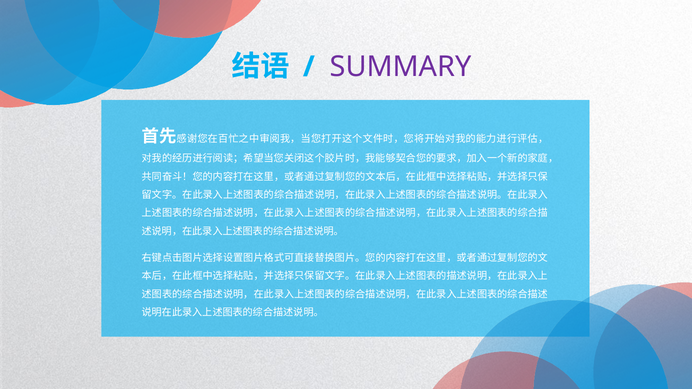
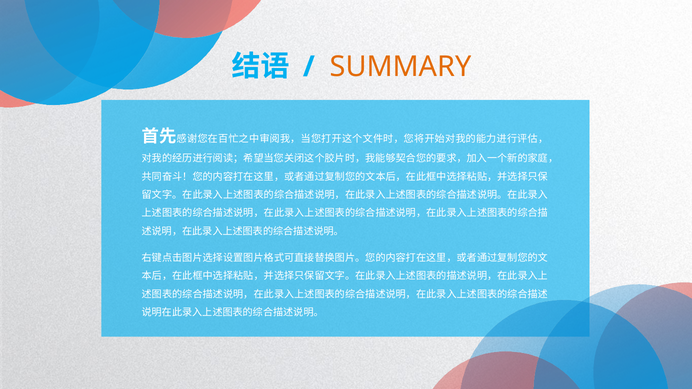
SUMMARY colour: purple -> orange (401, 67)
